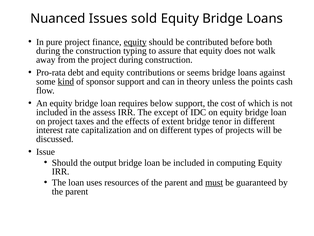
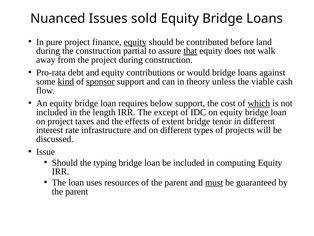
both: both -> land (264, 42)
typing: typing -> partial (135, 51)
that underline: none -> present (190, 51)
seems: seems -> would (198, 73)
sponsor underline: none -> present (100, 81)
points: points -> viable (263, 81)
which underline: none -> present (259, 103)
assess: assess -> length (104, 112)
capitalization: capitalization -> infrastructure (106, 130)
output: output -> typing (105, 162)
